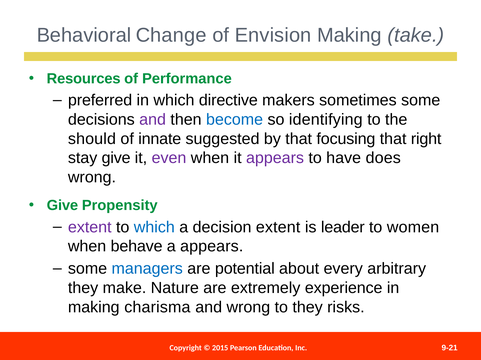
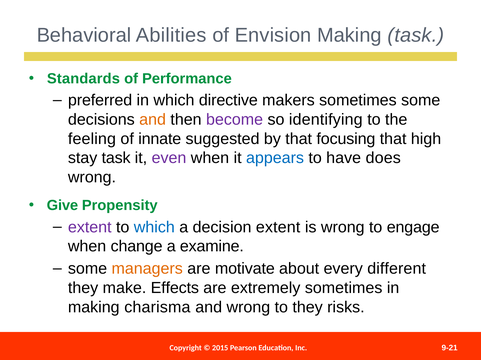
Change: Change -> Abilities (171, 35)
Making take: take -> task (416, 35)
Resources: Resources -> Standards (83, 79)
and colour: purple -> orange (153, 120)
become colour: blue -> purple (235, 120)
should: should -> feeling (92, 139)
right: right -> high (426, 139)
stay give: give -> task (116, 158)
appears colour: purple -> blue (275, 158)
is leader: leader -> wrong (343, 228)
women: women -> engage (413, 228)
behave: behave -> change (137, 247)
a appears: appears -> examine (212, 247)
managers colour: blue -> orange (147, 269)
potential: potential -> motivate (245, 269)
arbitrary: arbitrary -> different (397, 269)
Nature: Nature -> Effects (175, 288)
extremely experience: experience -> sometimes (344, 288)
